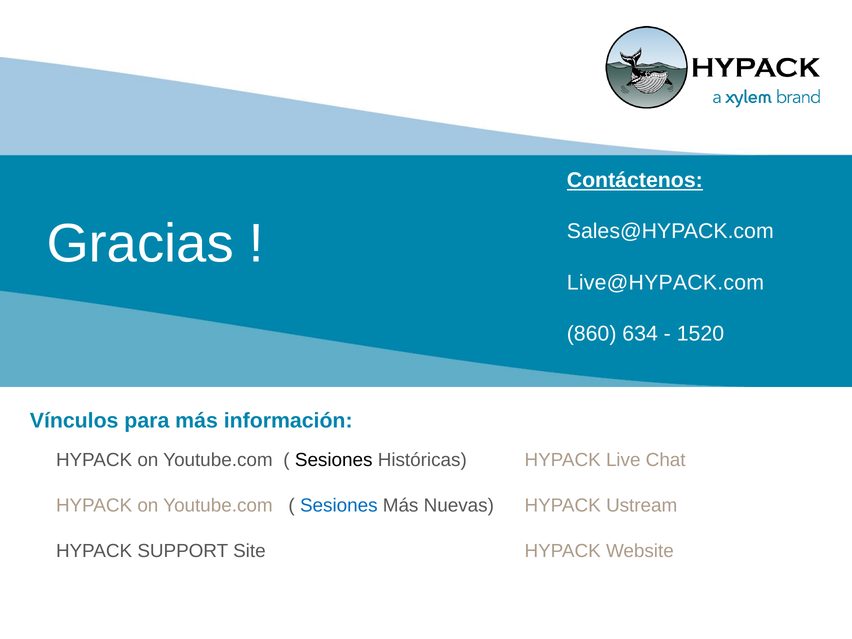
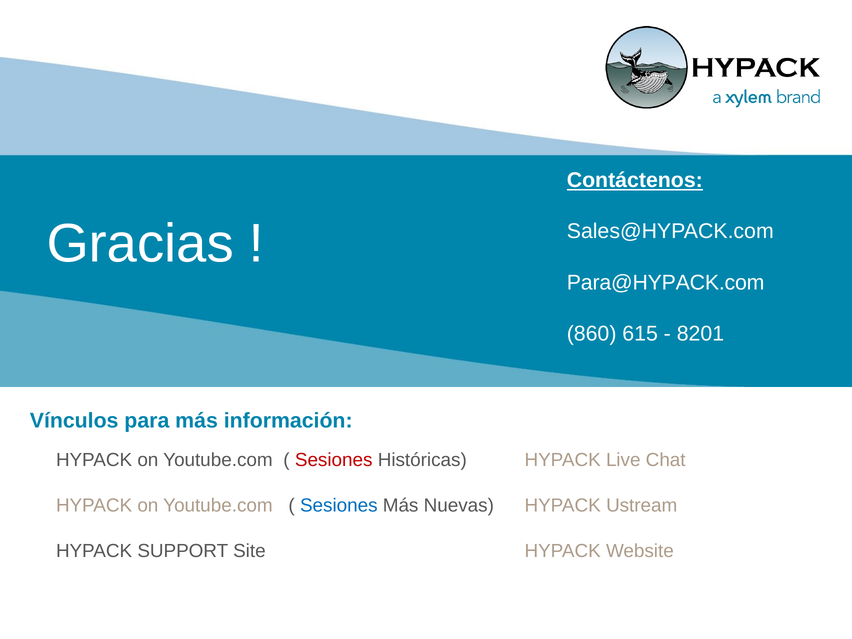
Live@HYPACK.com: Live@HYPACK.com -> Para@HYPACK.com (666, 283)
634: 634 -> 615 (640, 334)
1520: 1520 -> 8201 (700, 334)
Sesiones colour: black -> red (334, 460)
